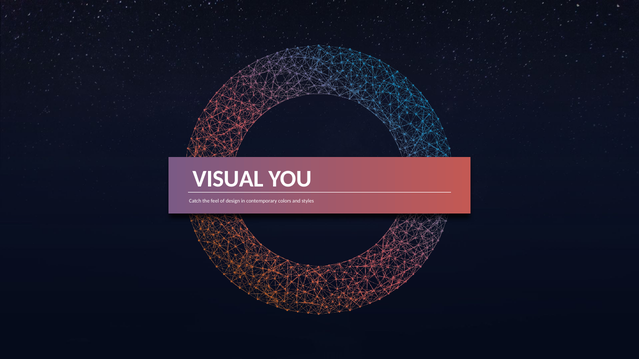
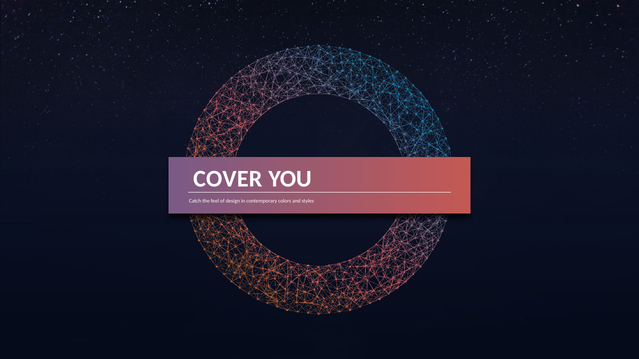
VISUAL: VISUAL -> COVER (228, 179)
